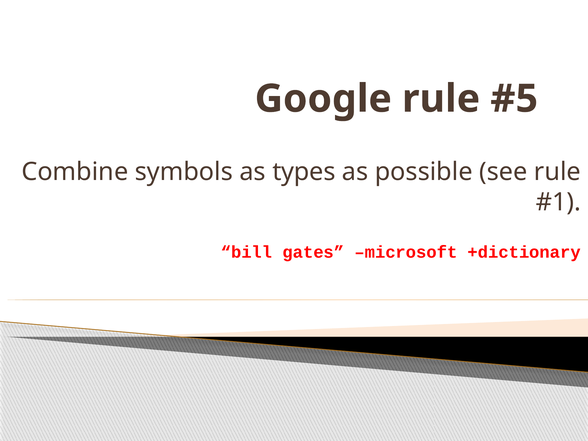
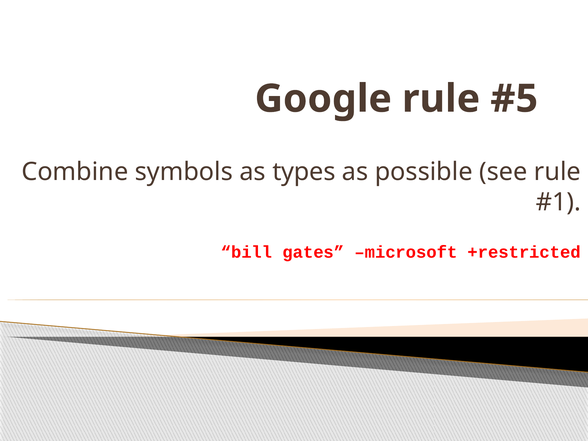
+dictionary: +dictionary -> +restricted (524, 252)
